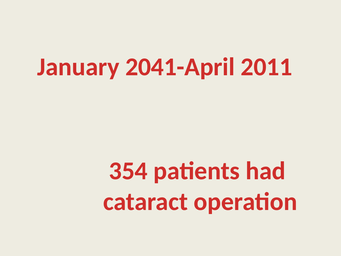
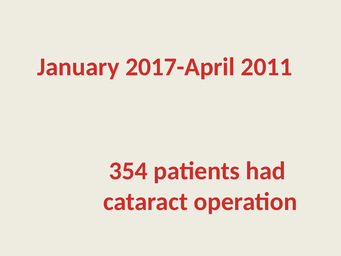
2041-April: 2041-April -> 2017-April (180, 67)
